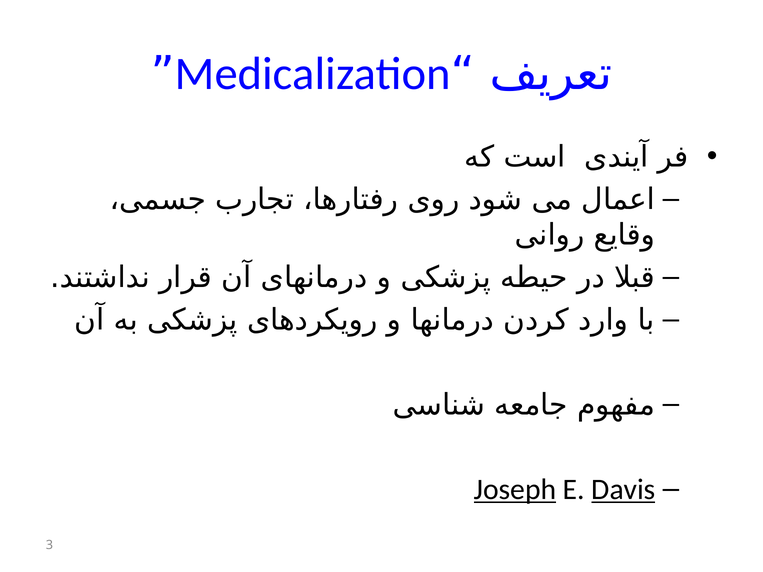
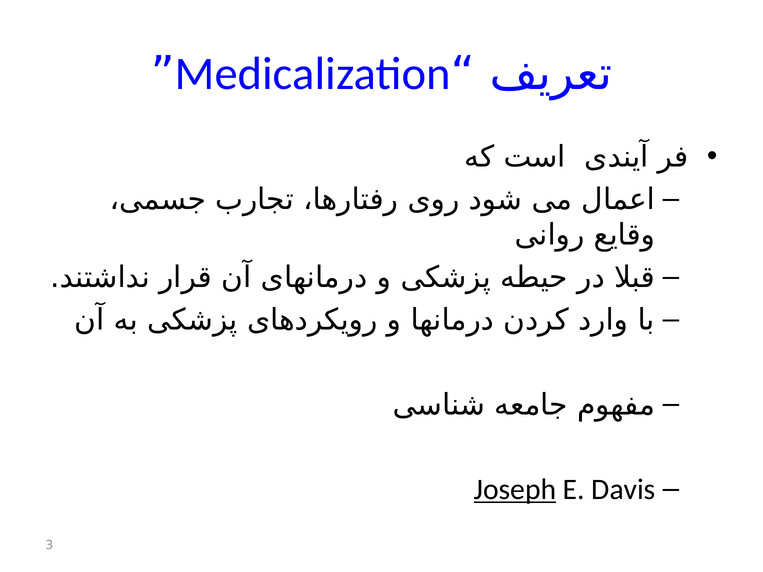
Davis underline: present -> none (623, 490)
